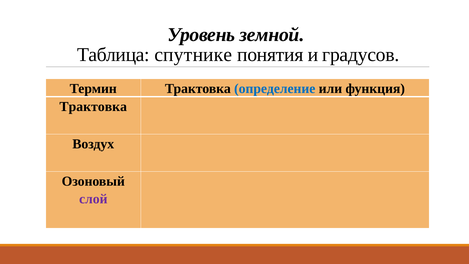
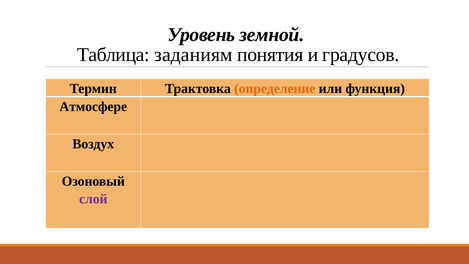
спутнике: спутнике -> заданиям (193, 55)
определение colour: blue -> orange (275, 89)
Трактовка: Трактовка -> Атмосфере (93, 107)
